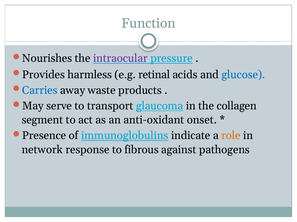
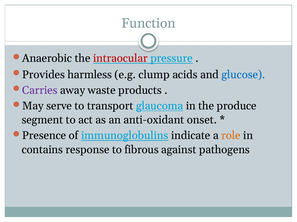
Nourishes: Nourishes -> Anaerobic (47, 59)
intraocular colour: purple -> red (120, 59)
retinal: retinal -> clump (154, 75)
Carries colour: blue -> purple (40, 91)
collagen: collagen -> produce (237, 106)
network: network -> contains (42, 150)
